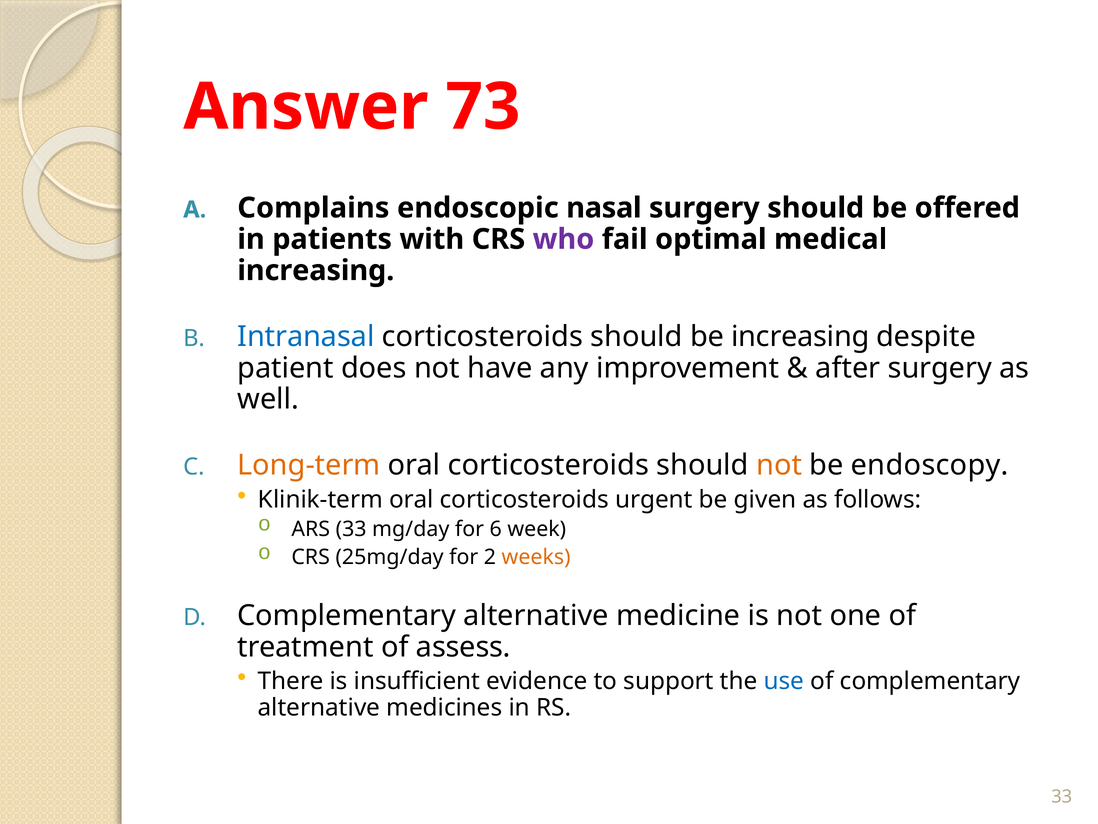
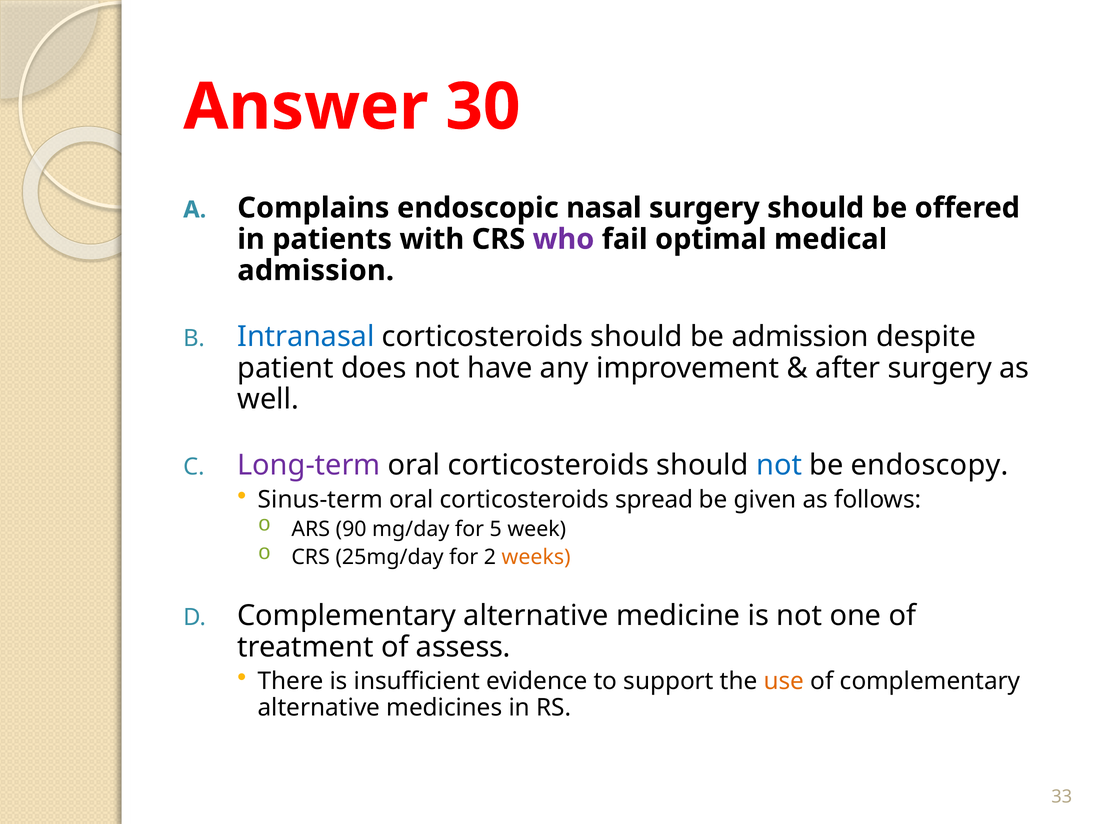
73: 73 -> 30 (483, 107)
increasing: increasing -> admission (316, 270)
be increasing: increasing -> admission (800, 336)
Long-term colour: orange -> purple (309, 465)
not colour: orange -> blue (779, 465)
Klinik-term: Klinik-term -> Sinus-term (320, 499)
urgent: urgent -> spread (654, 499)
ARS 33: 33 -> 90 (351, 529)
6: 6 -> 5 (496, 529)
use colour: blue -> orange (784, 681)
